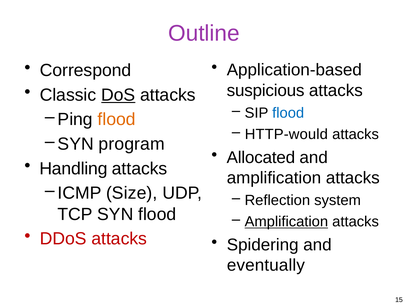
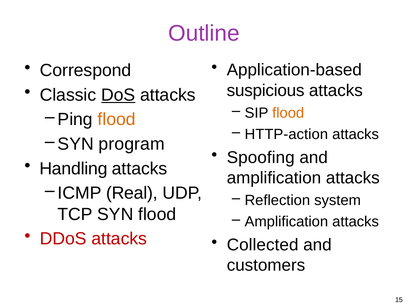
flood colour: blue -> orange (288, 113)
HTTP-would: HTTP-would -> HTTP-action (286, 134)
Allocated: Allocated -> Spoofing (261, 158)
Size: Size -> Real (132, 193)
Amplification underline: present -> none (286, 222)
Spidering: Spidering -> Collected (263, 245)
eventually: eventually -> customers (266, 265)
